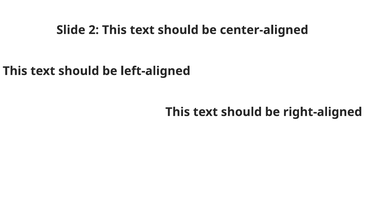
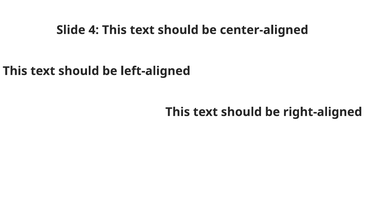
2: 2 -> 4 (94, 30)
